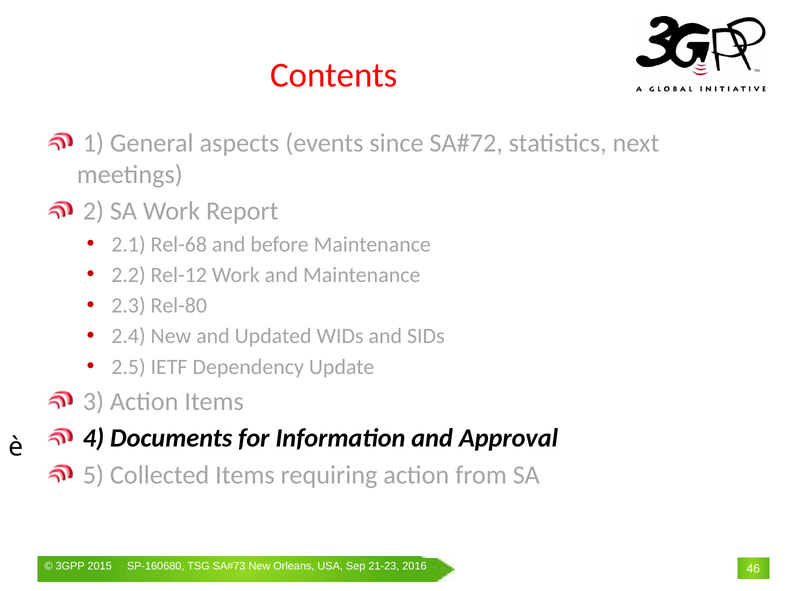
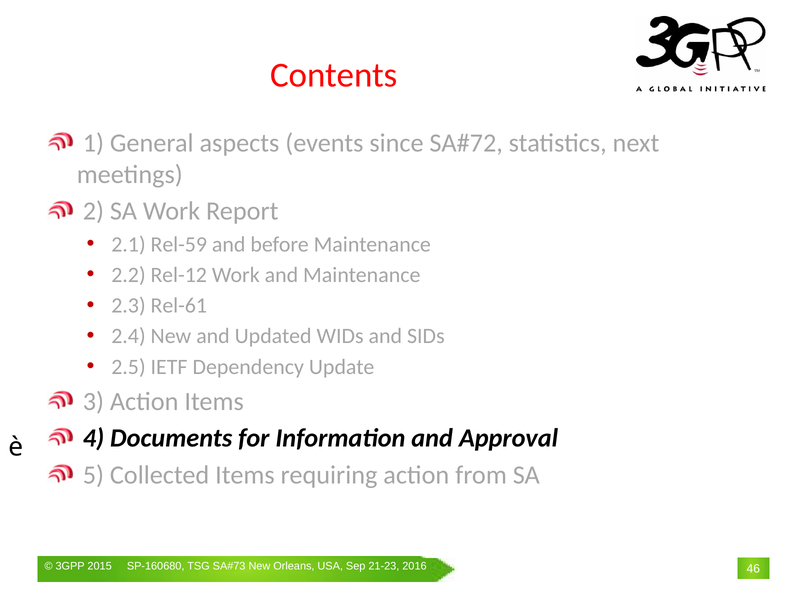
Rel-68: Rel-68 -> Rel-59 (179, 244)
Rel-80: Rel-80 -> Rel-61 (179, 306)
